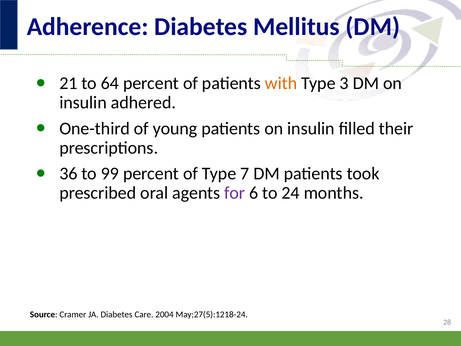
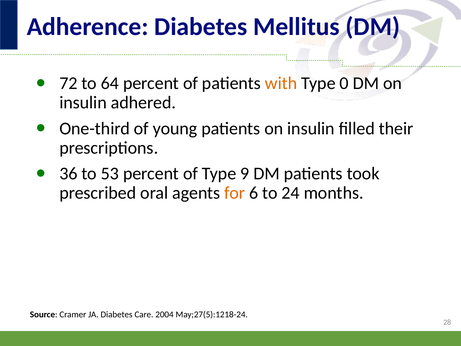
21: 21 -> 72 (68, 83)
3: 3 -> 0 (344, 83)
99: 99 -> 53 (110, 174)
7: 7 -> 9 (245, 174)
for colour: purple -> orange (235, 193)
